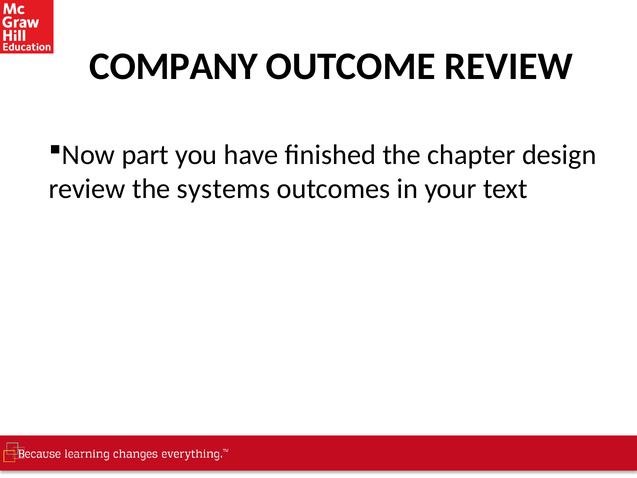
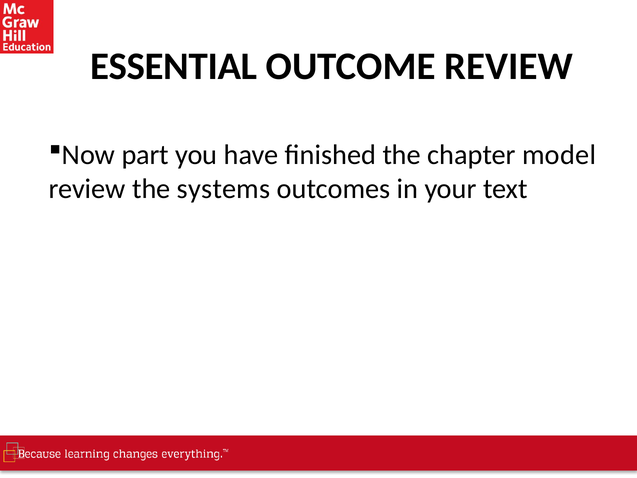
COMPANY: COMPANY -> ESSENTIAL (174, 66)
design: design -> model (559, 155)
